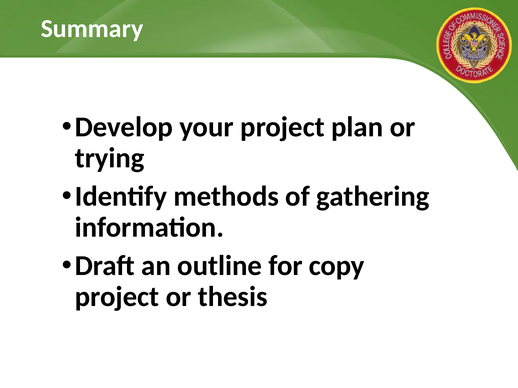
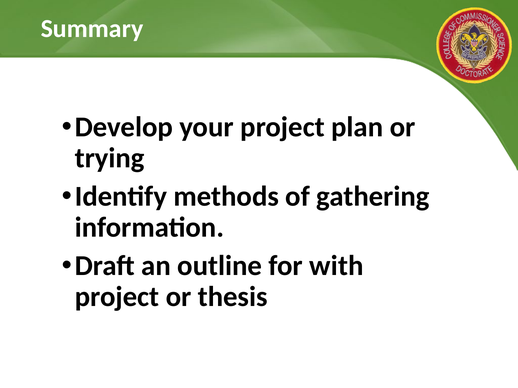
copy: copy -> with (336, 266)
